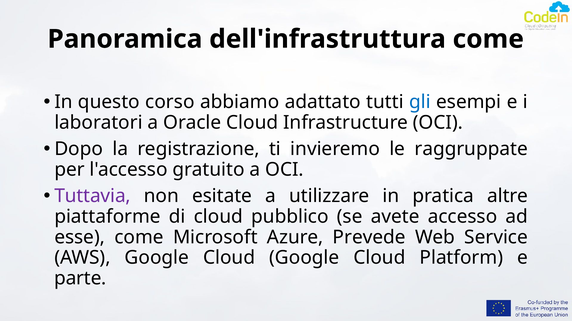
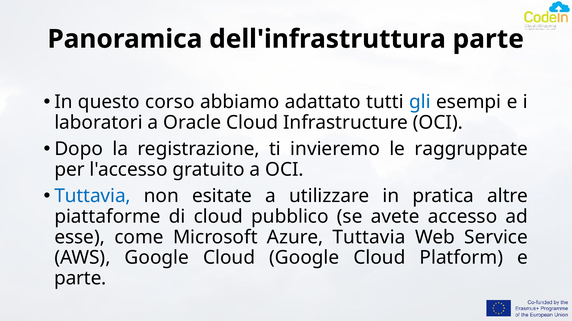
dell'infrastruttura come: come -> parte (488, 39)
Tuttavia colour: purple -> blue (93, 196)
Azure Prevede: Prevede -> Tuttavia (369, 238)
